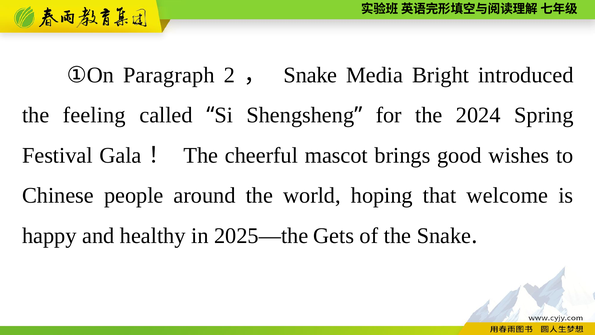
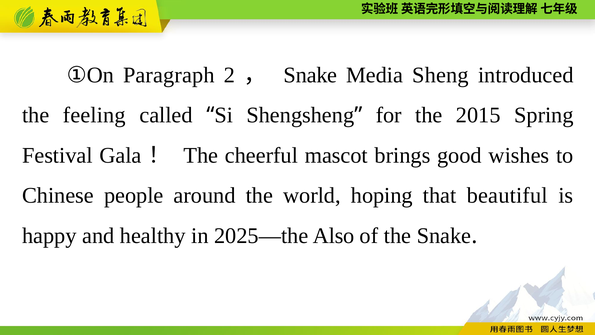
Bright: Bright -> Sheng (440, 75)
2024: 2024 -> 2015 (478, 115)
welcome: welcome -> beautiful (507, 195)
Gets: Gets -> Also (334, 236)
